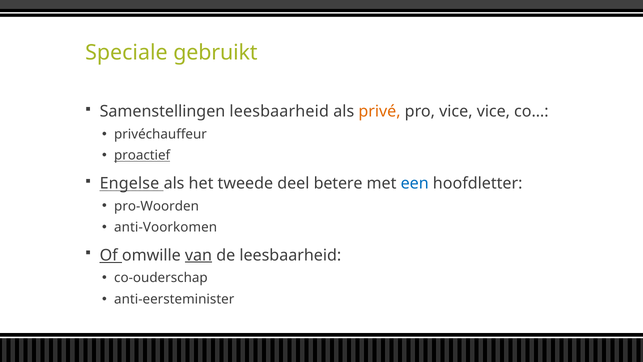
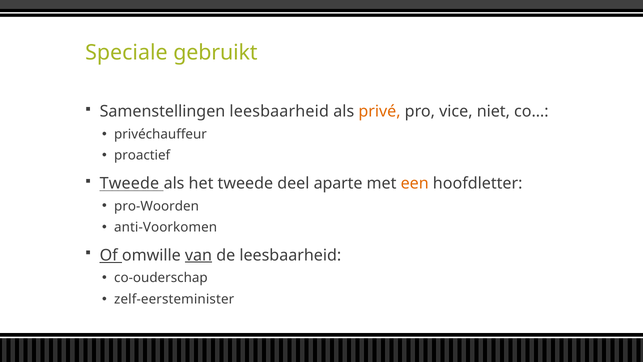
vice vice: vice -> niet (493, 112)
proactief underline: present -> none (142, 155)
Engelse: Engelse -> Tweede (129, 183)
betere: betere -> aparte (338, 183)
een colour: blue -> orange (415, 183)
anti-eersteminister: anti-eersteminister -> zelf-eersteminister (174, 299)
